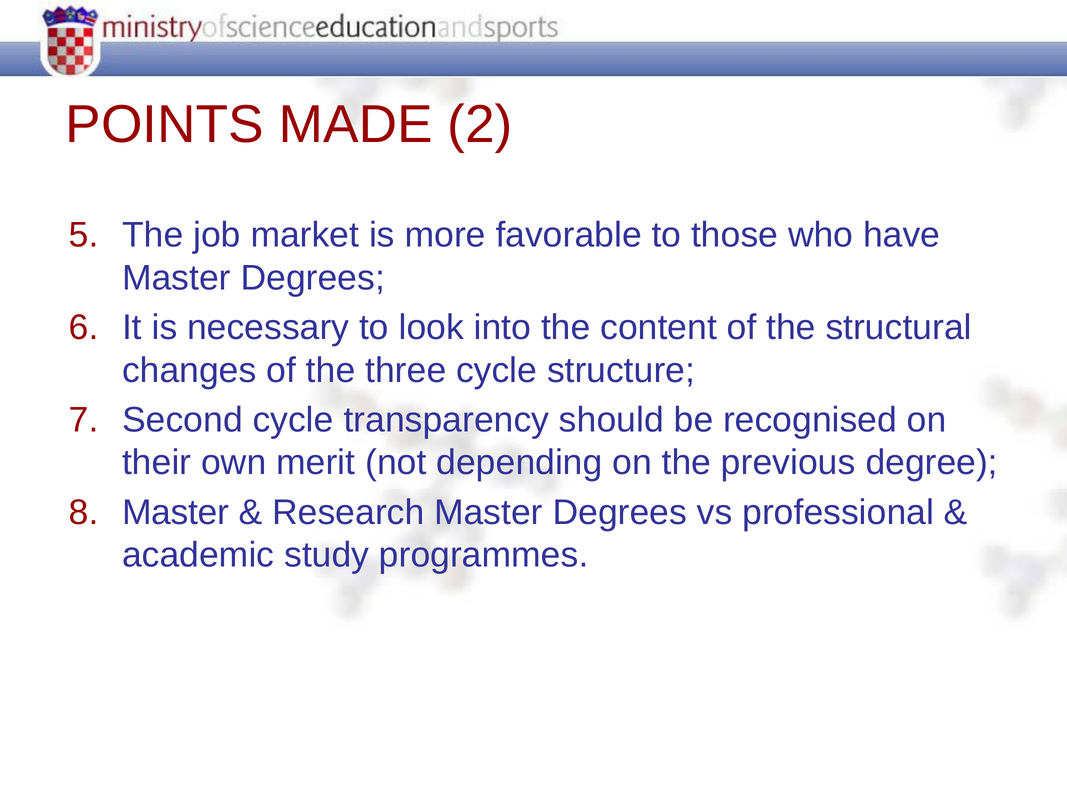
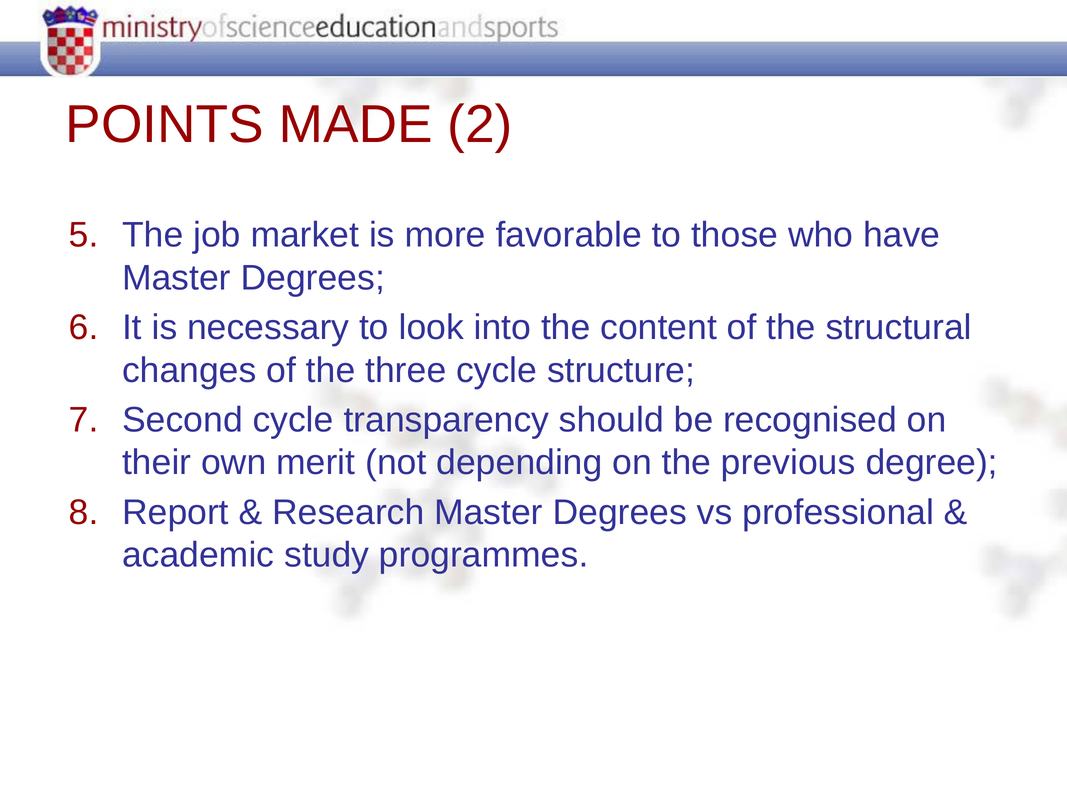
Master: Master -> Report (176, 513)
